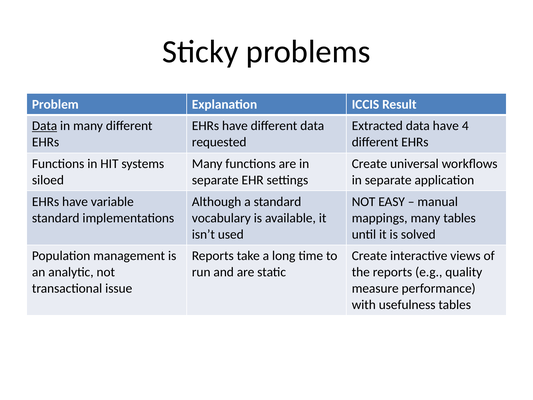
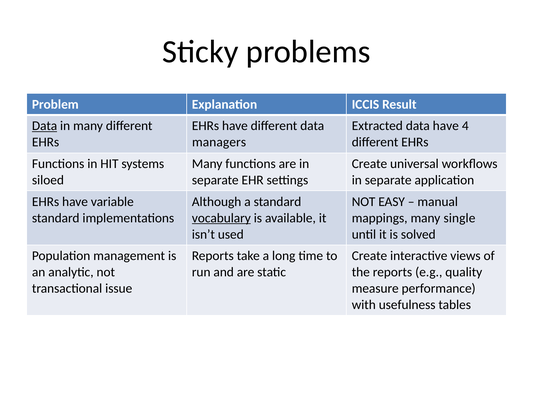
requested: requested -> managers (219, 142)
vocabulary underline: none -> present (221, 218)
many tables: tables -> single (459, 218)
